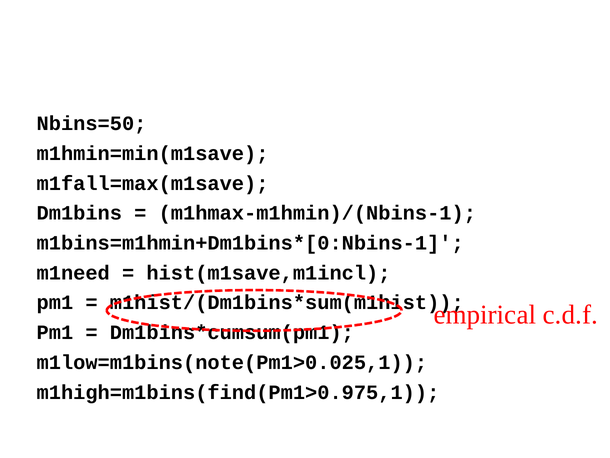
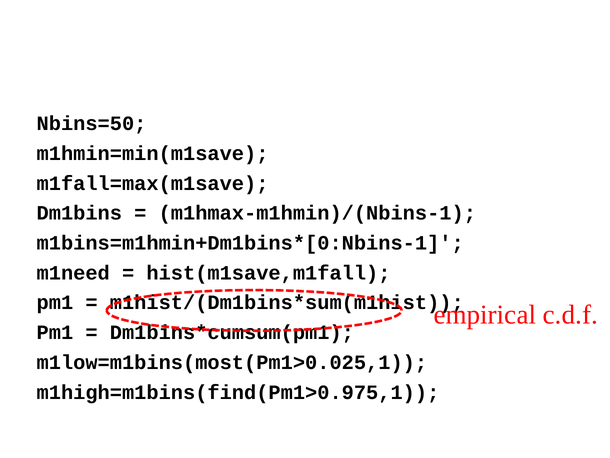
hist(m1save,m1incl: hist(m1save,m1incl -> hist(m1save,m1fall (268, 273)
m1low=m1bins(note(Pm1>0.025,1: m1low=m1bins(note(Pm1>0.025,1 -> m1low=m1bins(most(Pm1>0.025,1 (232, 362)
